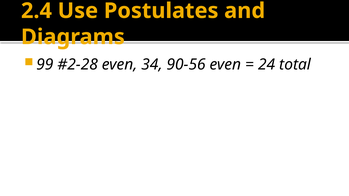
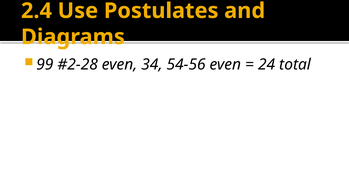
90-56: 90-56 -> 54-56 (186, 65)
